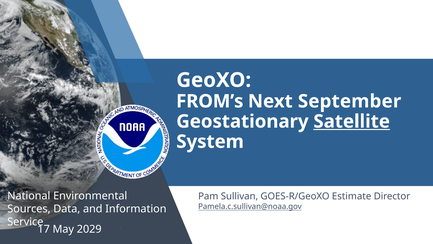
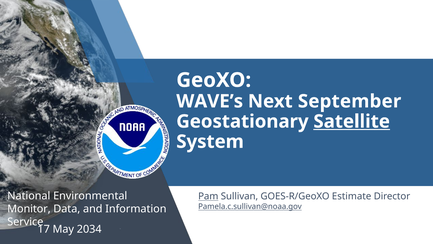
FROM’s: FROM’s -> WAVE’s (210, 101)
Pam underline: none -> present (208, 196)
Sources: Sources -> Monitor (29, 208)
2029: 2029 -> 2034 (89, 229)
